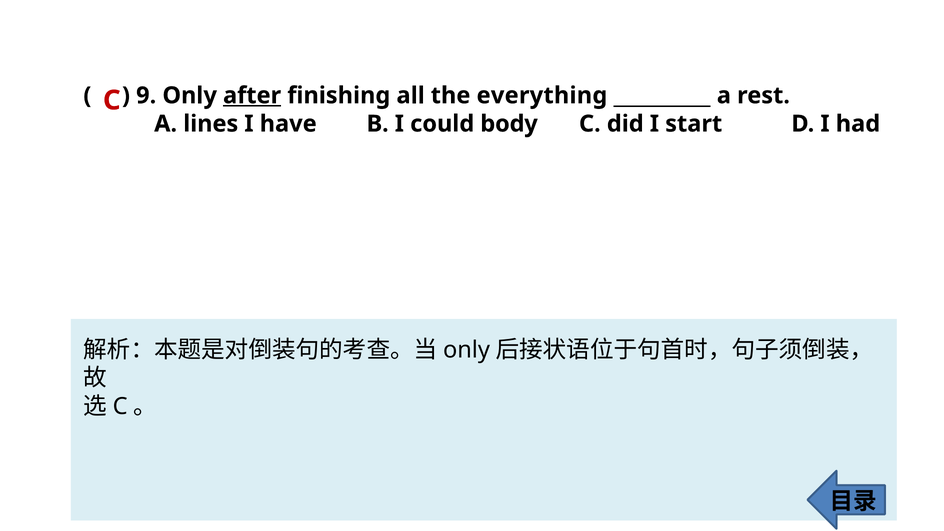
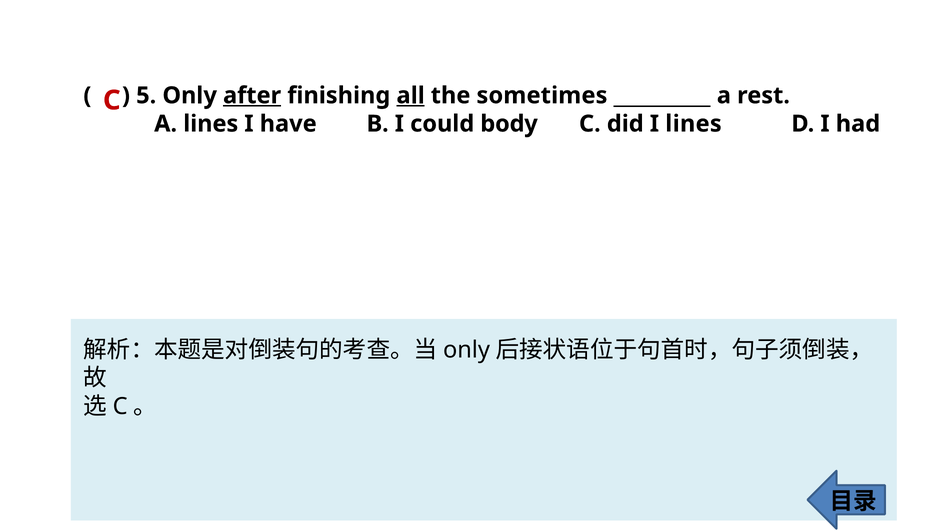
9: 9 -> 5 (146, 95)
all underline: none -> present (411, 95)
everything: everything -> sometimes (542, 95)
I start: start -> lines (694, 124)
